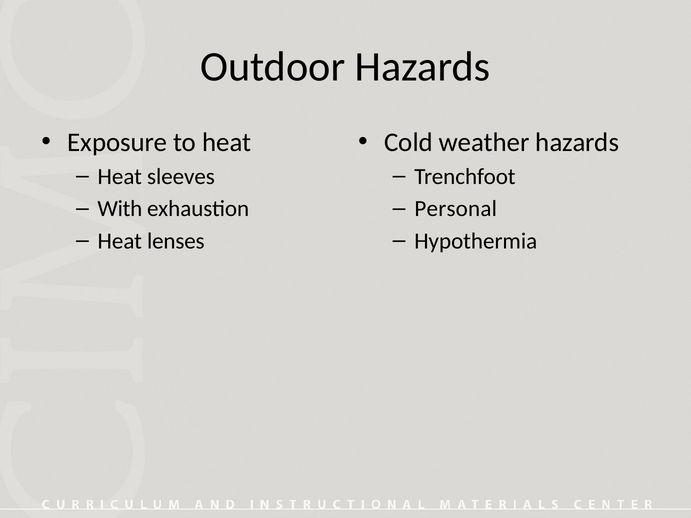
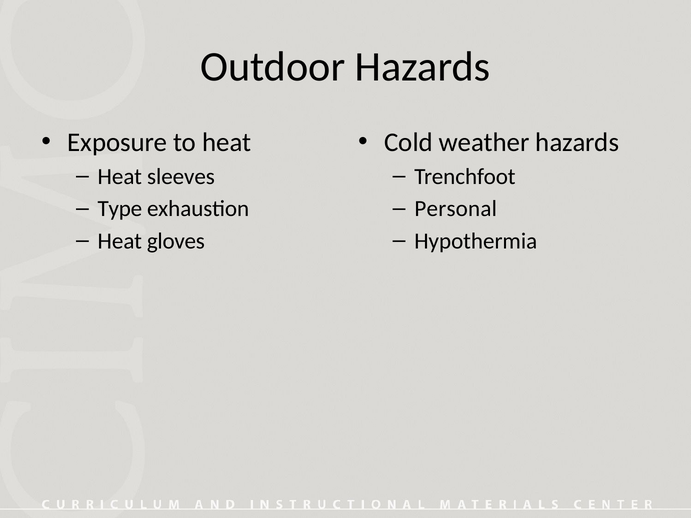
With: With -> Type (120, 209)
lenses: lenses -> gloves (176, 241)
